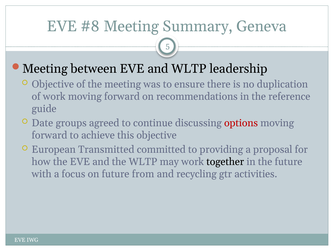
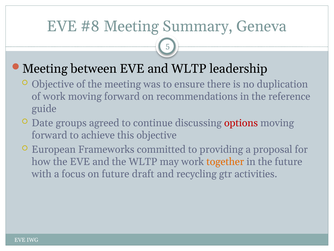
Transmitted: Transmitted -> Frameworks (106, 149)
together colour: black -> orange (225, 161)
from: from -> draft (143, 174)
